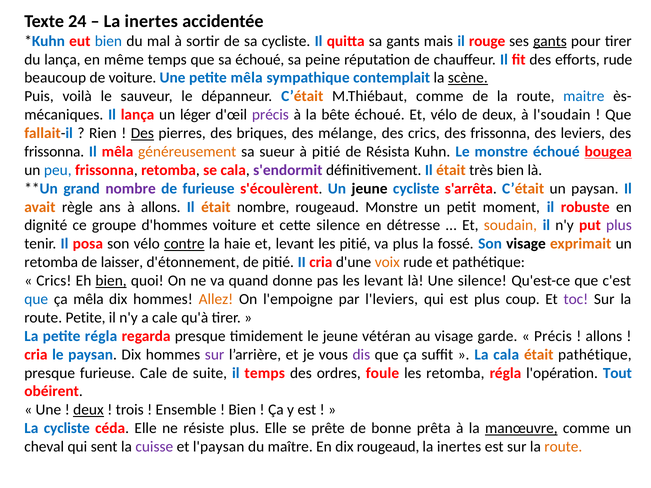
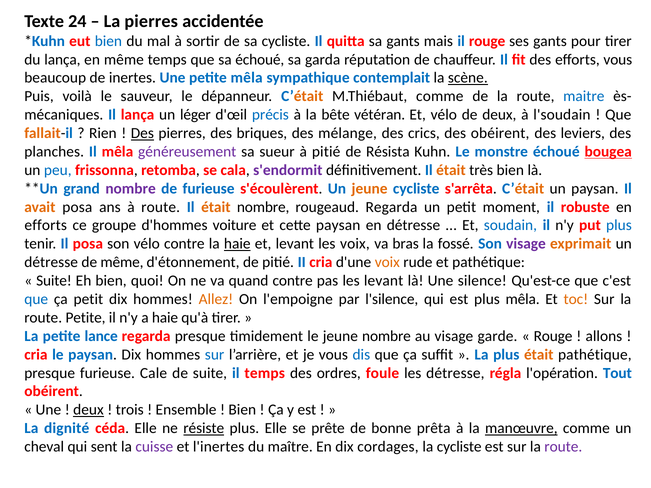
inertes: inertes -> pierres (151, 21)
gants underline: present -> none (550, 41)
peine: peine -> garda (323, 59)
efforts rude: rude -> vous (618, 59)
de voiture: voiture -> inertes (132, 78)
précis colour: purple -> blue (270, 115)
bête échoué: échoué -> vétéran (380, 115)
crics des frissonna: frissonna -> obéirent (500, 133)
frissonna: frissonna -> planches (54, 152)
généreusement colour: orange -> purple (187, 152)
jeune colour: black -> orange (370, 189)
avait règle: règle -> posa (77, 207)
à allons: allons -> route (161, 207)
rougeaud Monstre: Monstre -> Regarda (391, 207)
dignité: dignité -> efforts (46, 226)
cette silence: silence -> paysan (338, 226)
soudain colour: orange -> blue (510, 226)
plus colour: purple -> blue (619, 226)
contre underline: present -> none (184, 244)
haie underline: none -> present (237, 244)
les pitié: pitié -> voix (355, 244)
va plus: plus -> bras (406, 244)
visage colour: black -> purple (526, 244)
retomba: retomba -> détresse (51, 262)
de laisser: laisser -> même (122, 262)
Crics: Crics -> Suite (54, 281)
bien underline: present -> none (111, 281)
quand donne: donne -> contre (293, 281)
ça mêla: mêla -> petit (88, 299)
l'leviers: l'leviers -> l'silence (392, 299)
plus coup: coup -> mêla (523, 299)
toc colour: purple -> orange (576, 299)
a cale: cale -> haie (165, 318)
petite régla: régla -> lance (101, 336)
jeune vétéran: vétéran -> nombre (386, 336)
Précis: Précis -> Rouge (553, 336)
sur colour: purple -> blue (215, 355)
dis colour: purple -> blue (361, 355)
La cala: cala -> plus (506, 355)
les retomba: retomba -> détresse (455, 373)
La cycliste: cycliste -> dignité (67, 429)
résiste underline: none -> present (204, 429)
l'paysan: l'paysan -> l'inertes (219, 447)
dix rougeaud: rougeaud -> cordages (388, 447)
inertes: inertes -> cycliste (459, 447)
route colour: orange -> purple (563, 447)
